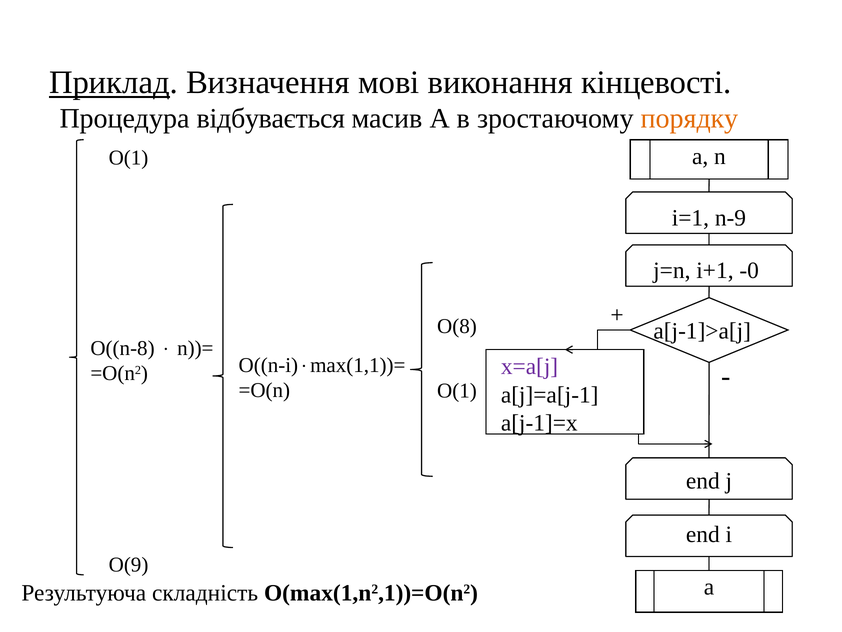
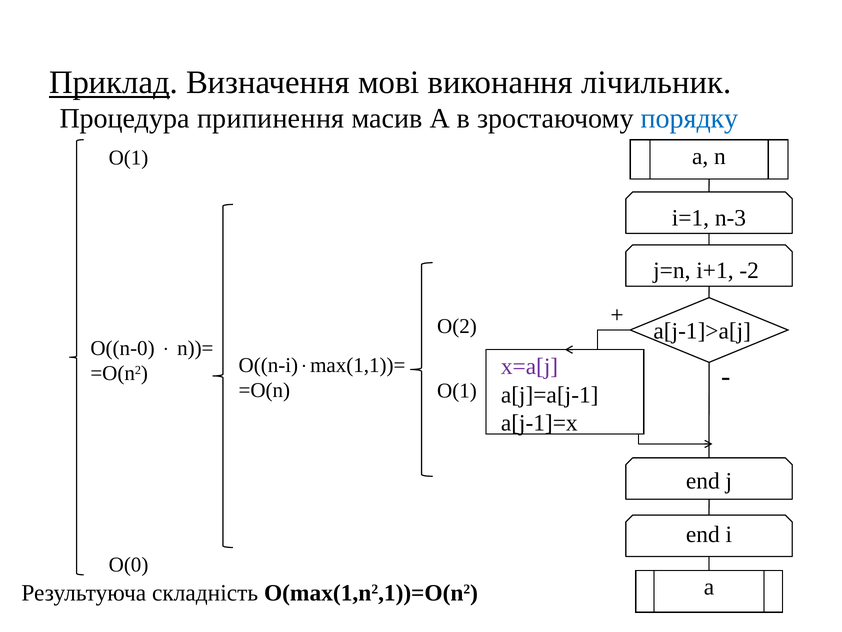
кінцевості: кінцевості -> лічильник (656, 82)
відбувається: відбувається -> припинення (271, 118)
порядку colour: orange -> blue (690, 118)
n-9: n-9 -> n-3 (730, 218)
-0: -0 -> -2 (749, 271)
O(8: O(8 -> O(2 (457, 326)
O((n-8: O((n-8 -> O((n-0 (123, 348)
O(9: O(9 -> O(0 (129, 564)
